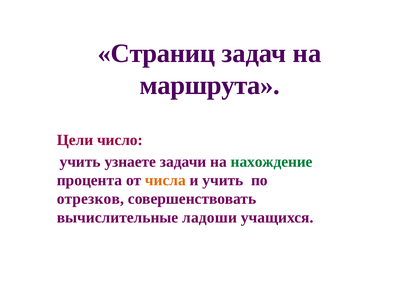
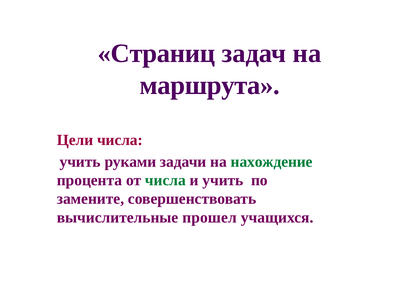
Цели число: число -> числа (120, 140)
узнаете: узнаете -> руками (130, 161)
числа colour: orange -> green (165, 180)
отрезков: отрезков -> замените (90, 199)
ладоши: ладоши -> прошел (210, 217)
